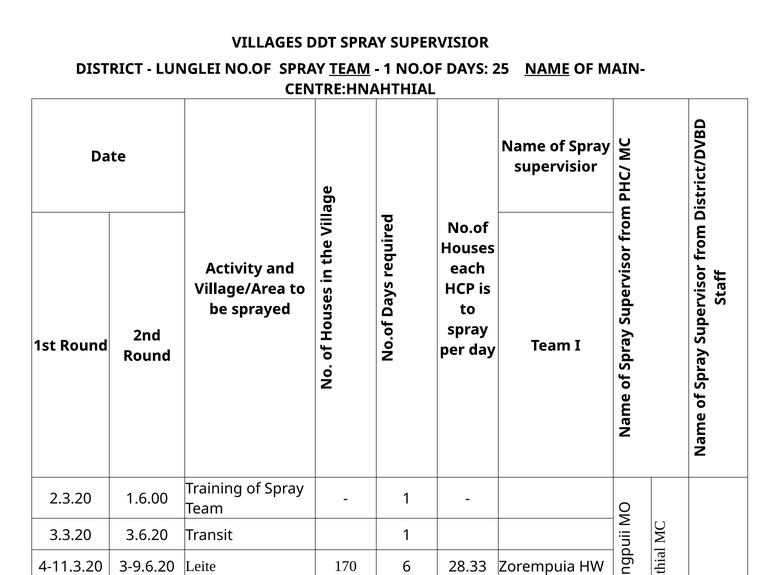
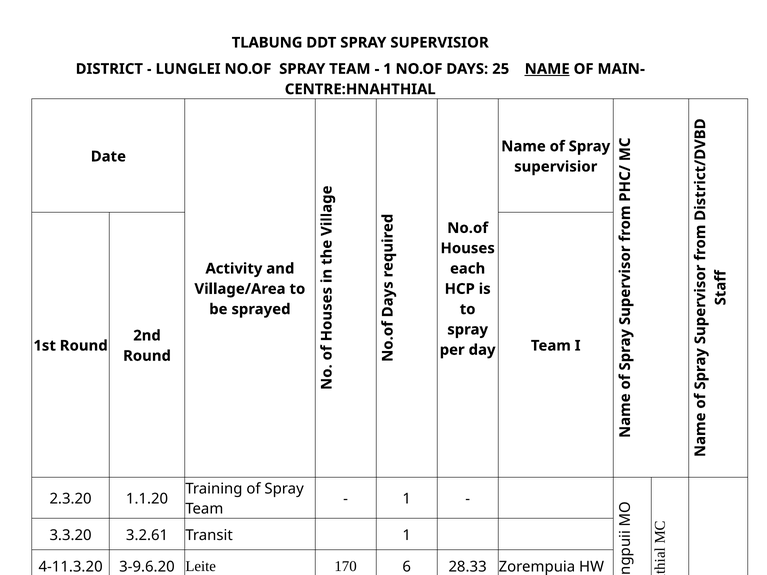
VILLAGES: VILLAGES -> TLABUNG (267, 43)
TEAM underline: present -> none (350, 69)
1.6.00: 1.6.00 -> 1.1.20 (147, 499)
3.6.20: 3.6.20 -> 3.2.61 (147, 535)
